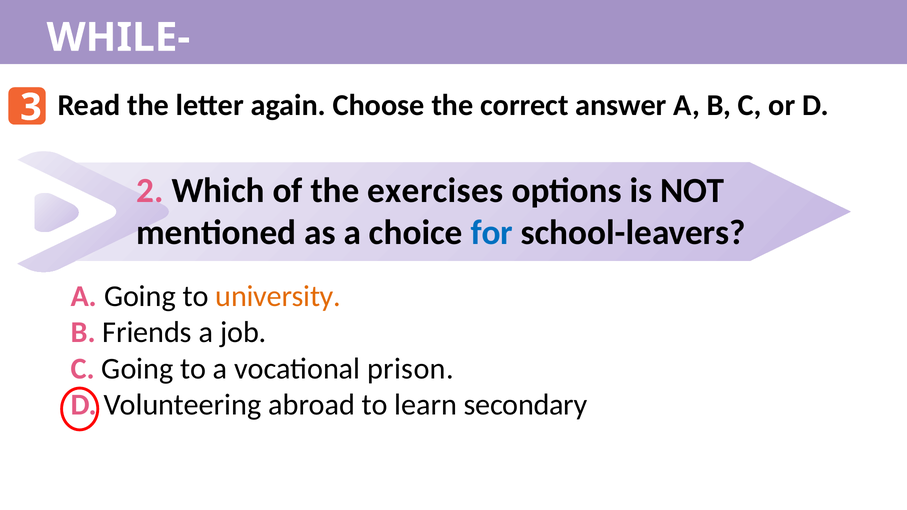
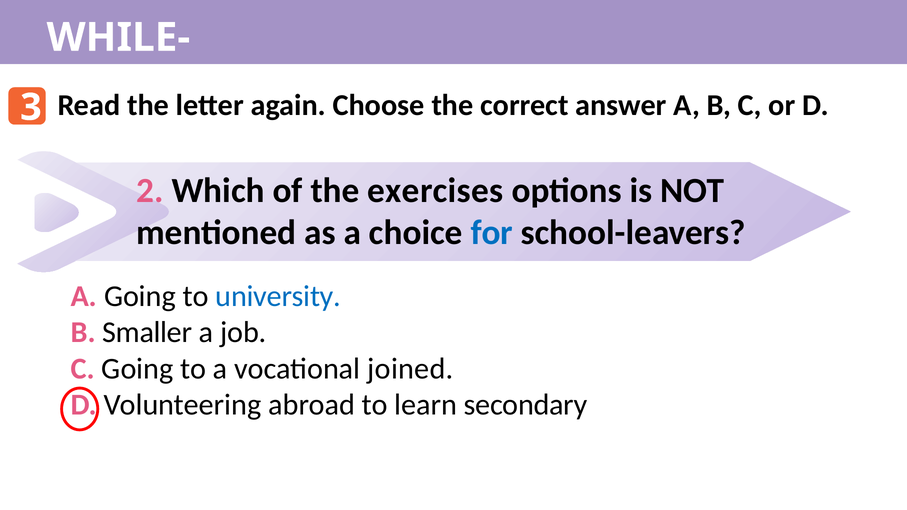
university colour: orange -> blue (278, 296)
Friends: Friends -> Smaller (147, 333)
prison: prison -> joined (410, 369)
